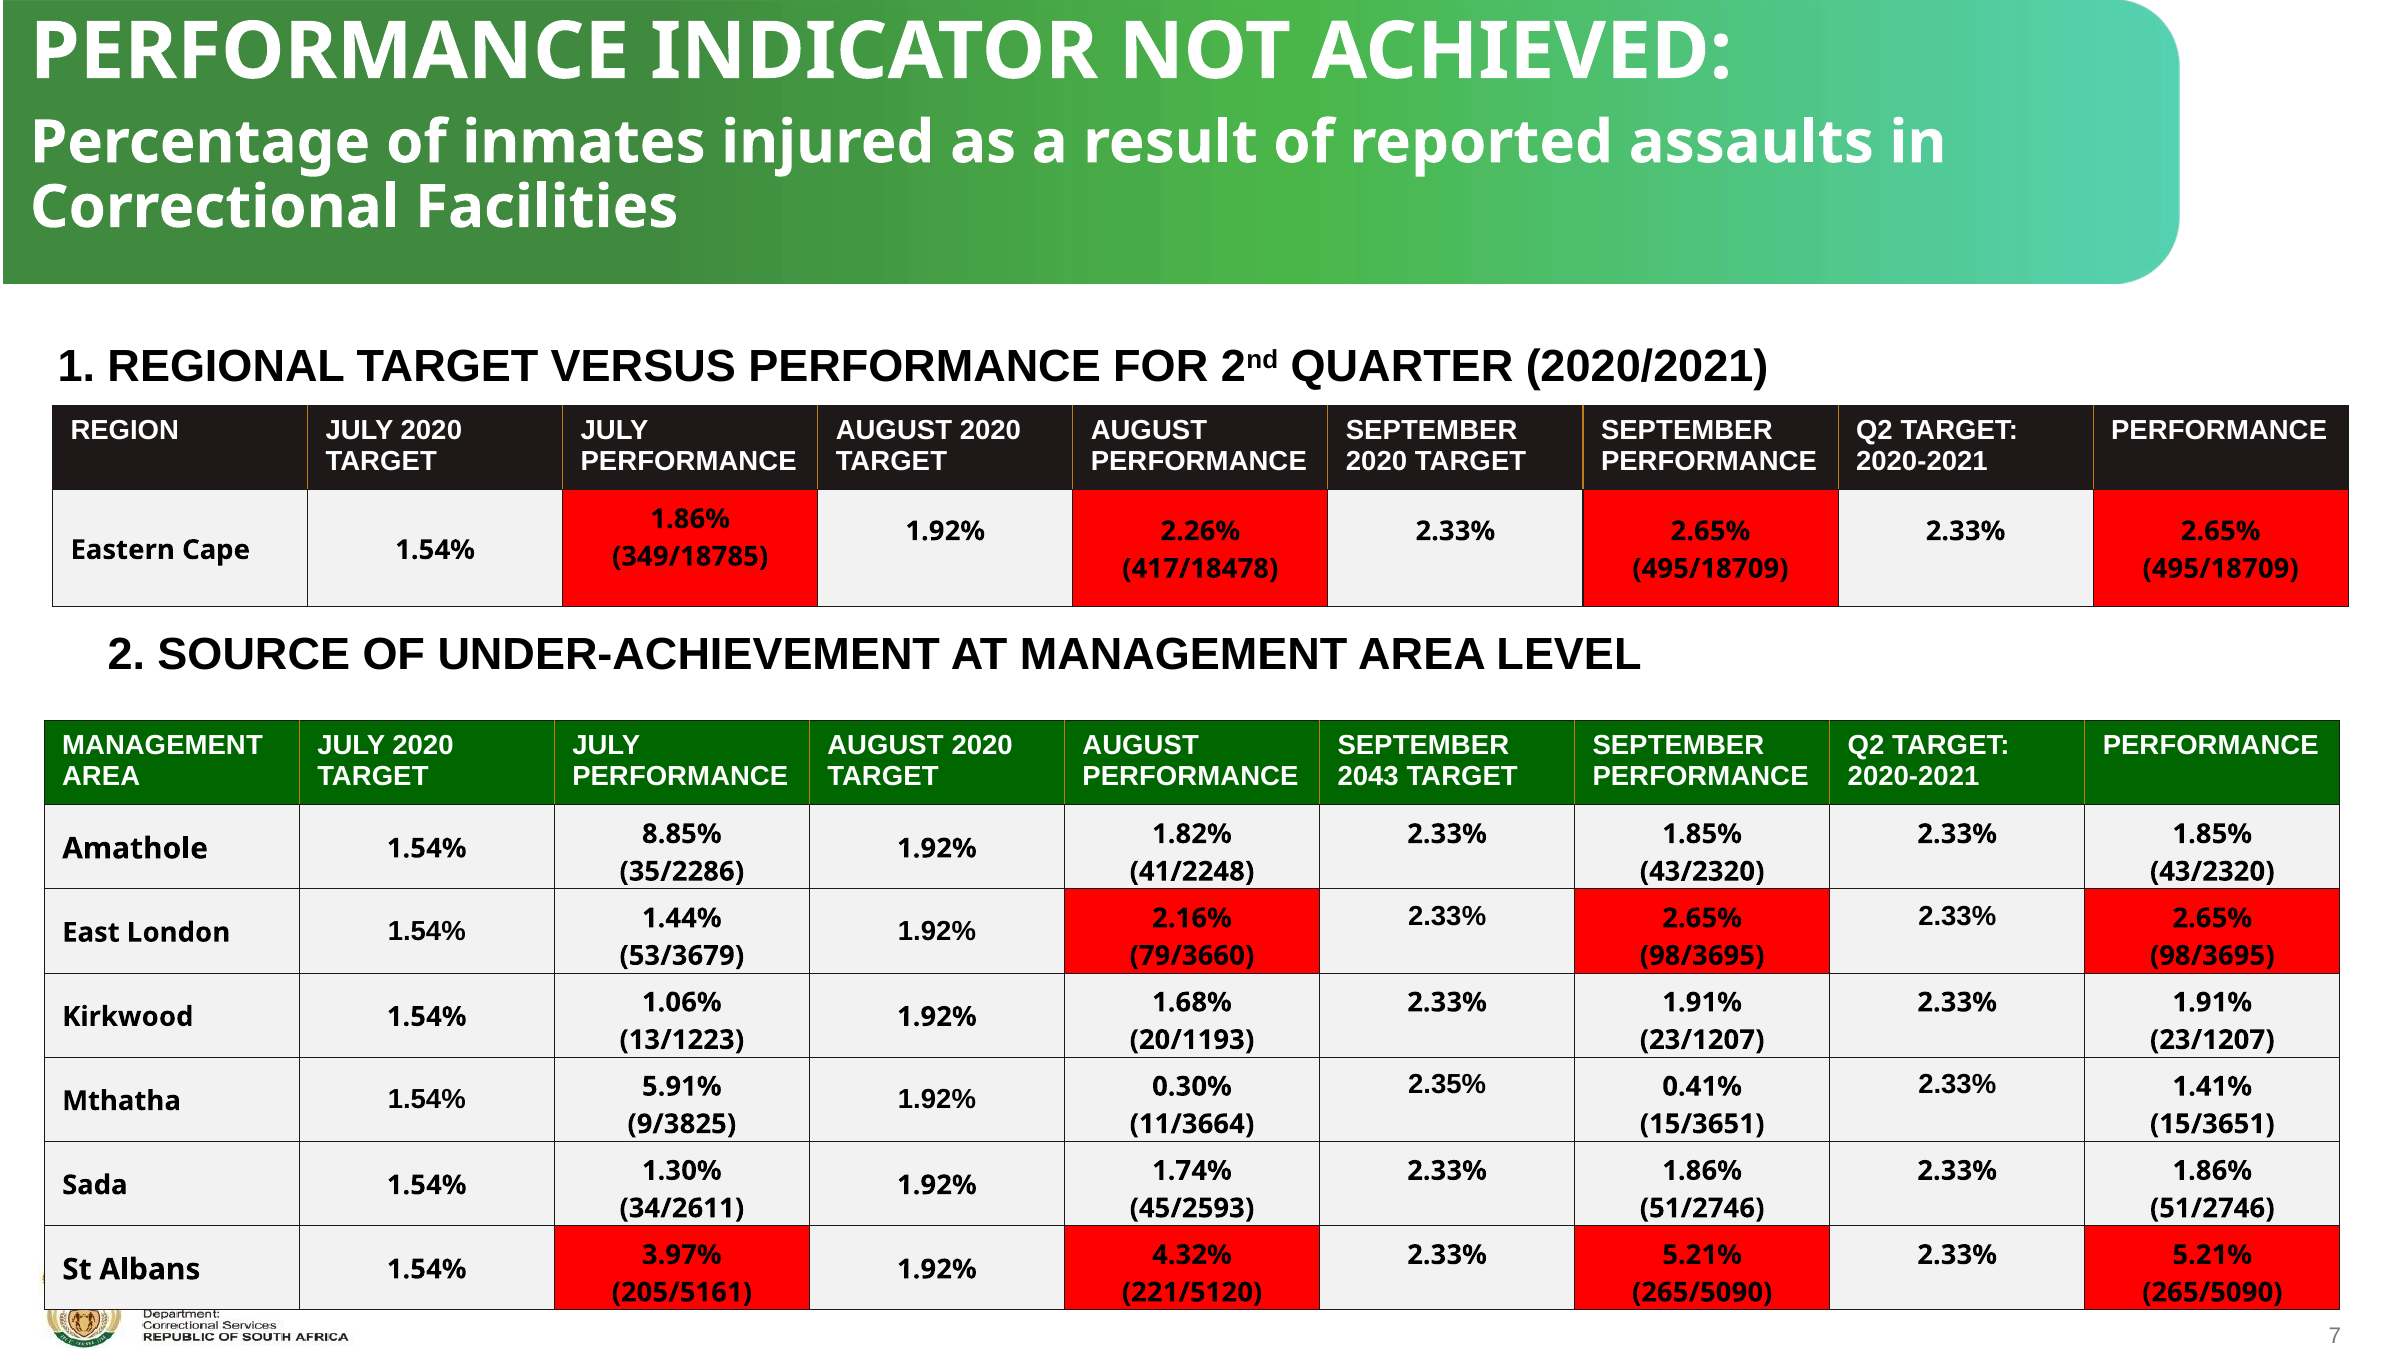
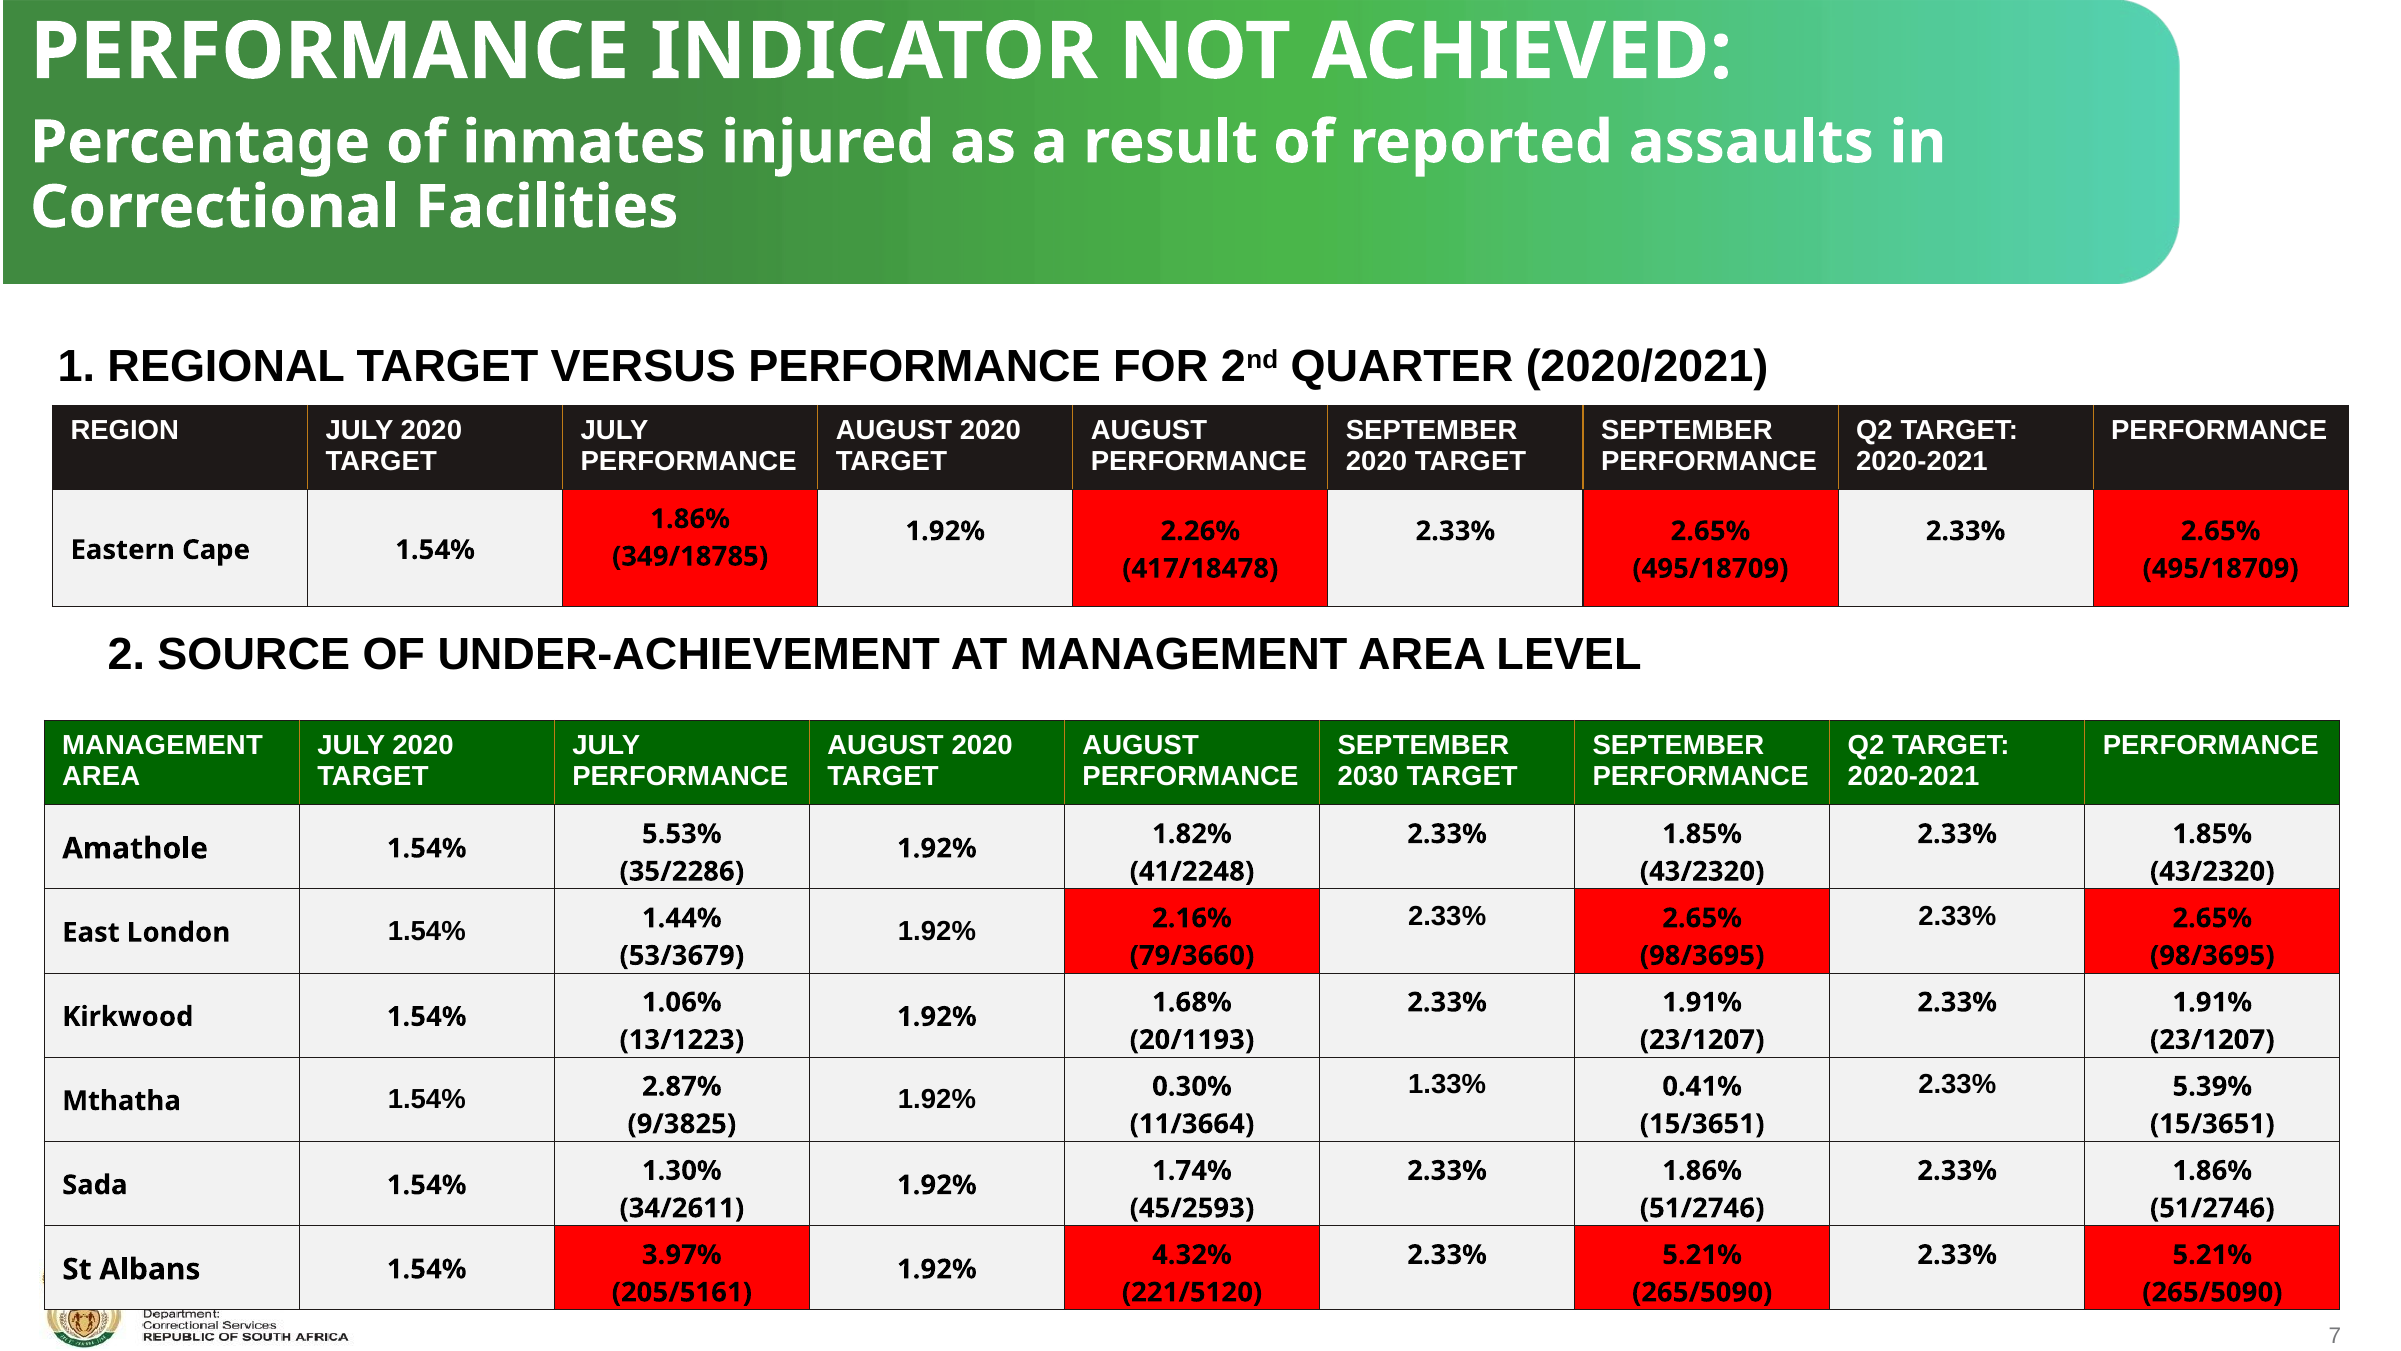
2043: 2043 -> 2030 (1368, 776)
8.85%: 8.85% -> 5.53% (682, 834)
2.35%: 2.35% -> 1.33% (1447, 1084)
1.41%: 1.41% -> 5.39% (2212, 1086)
5.91%: 5.91% -> 2.87% (682, 1086)
